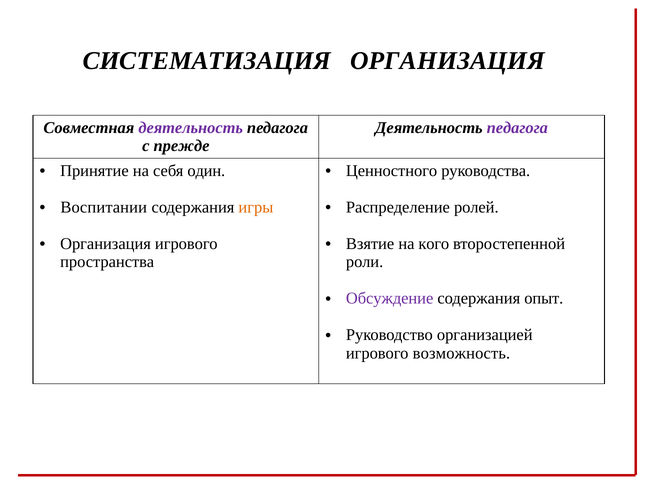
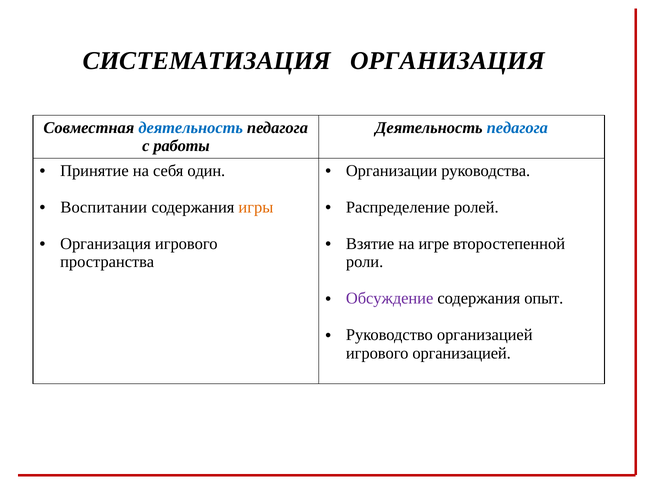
деятельность colour: purple -> blue (191, 128)
педагога colour: purple -> blue (517, 128)
прежде: прежде -> работы (182, 146)
Ценностного: Ценностного -> Организации (392, 171)
кого: кого -> игре (434, 244)
игрового возможность: возможность -> организацией (462, 353)
